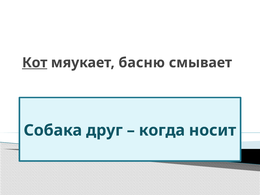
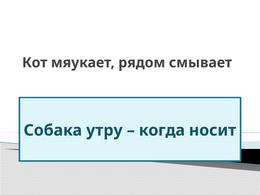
Кот underline: present -> none (35, 63)
басню: басню -> рядом (142, 63)
друг: друг -> утру (104, 130)
